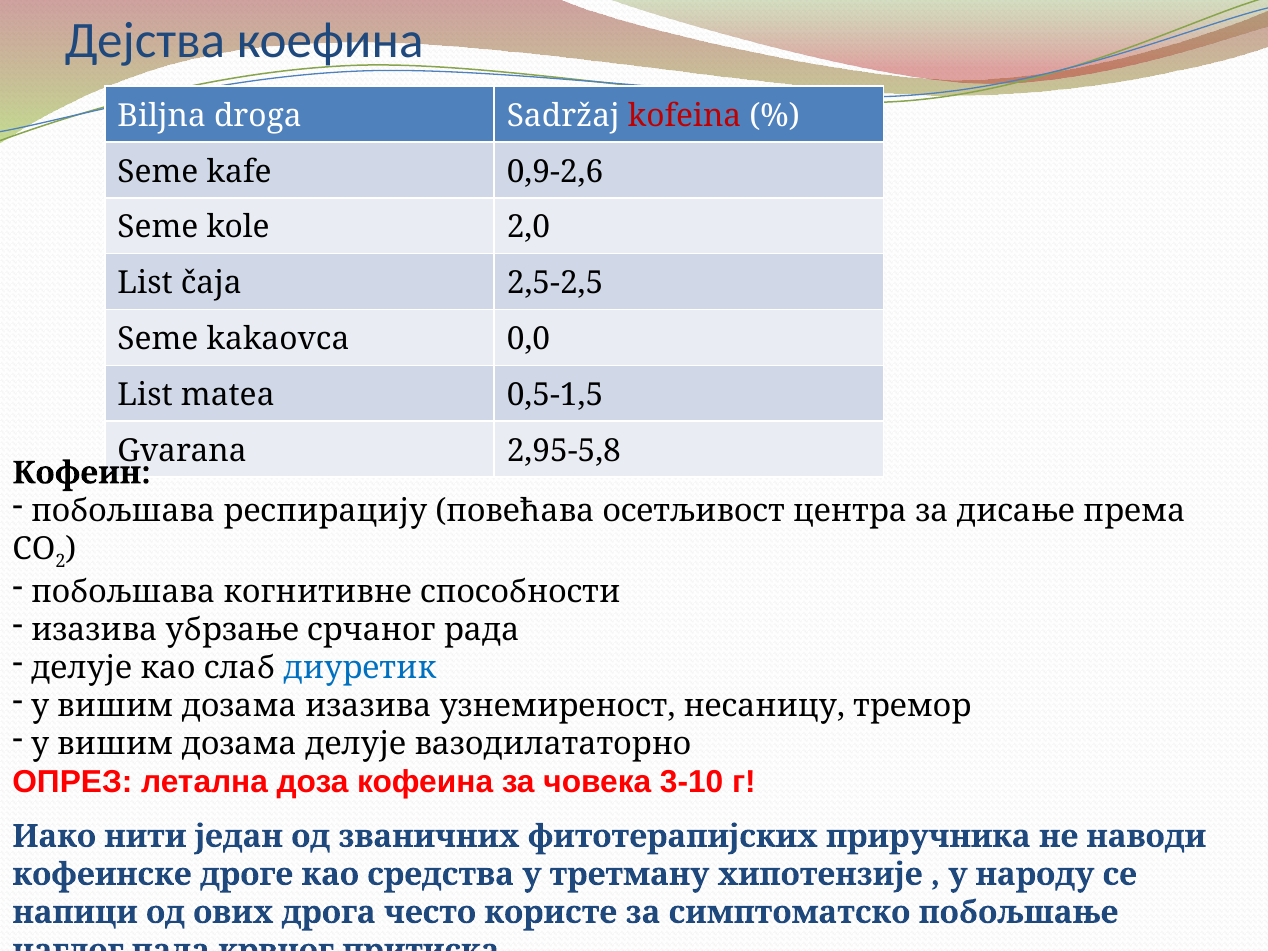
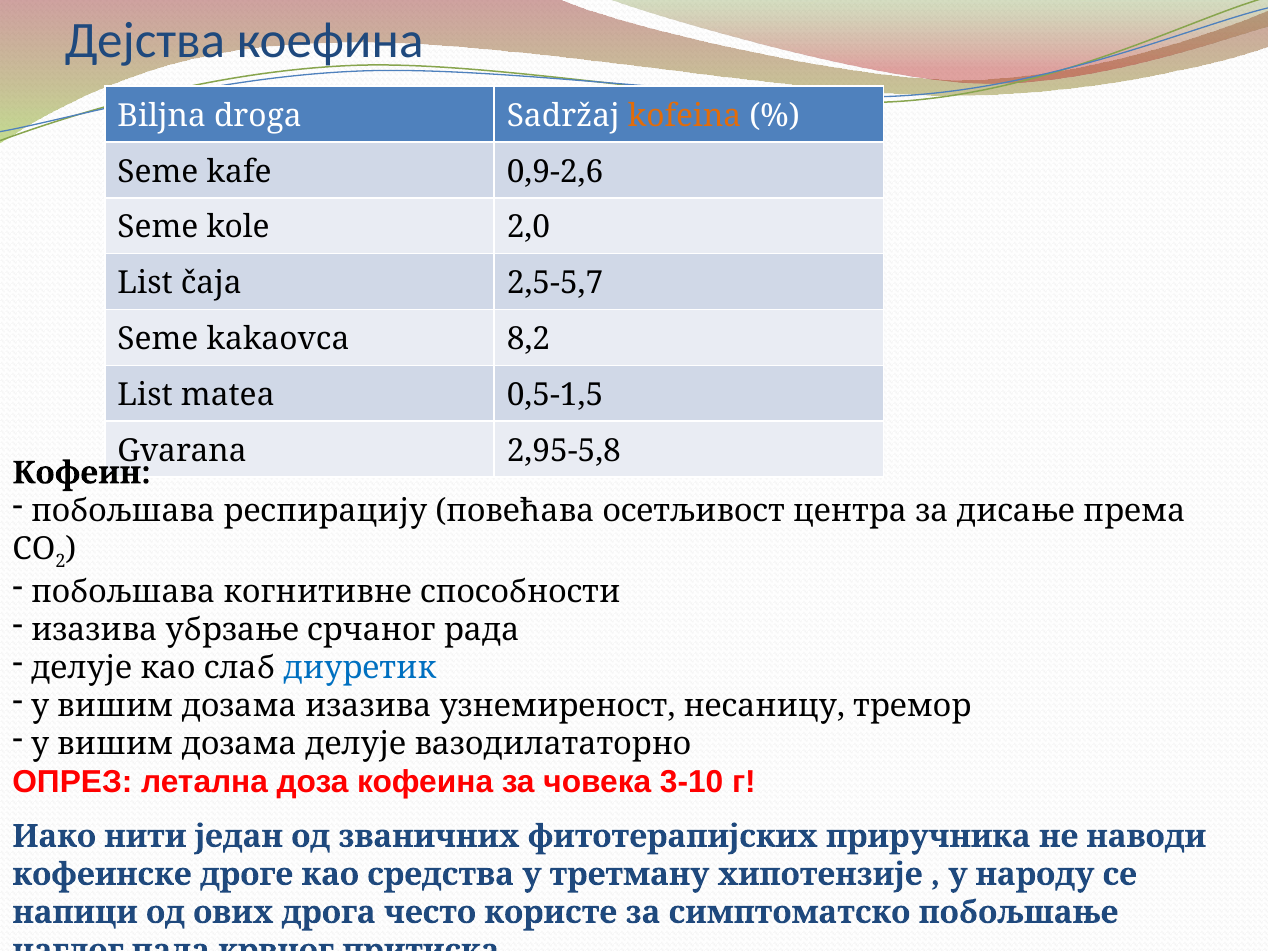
kofeina colour: red -> orange (685, 116)
2,5-2,5: 2,5-2,5 -> 2,5-5,7 (555, 283)
0,0: 0,0 -> 8,2 (529, 339)
